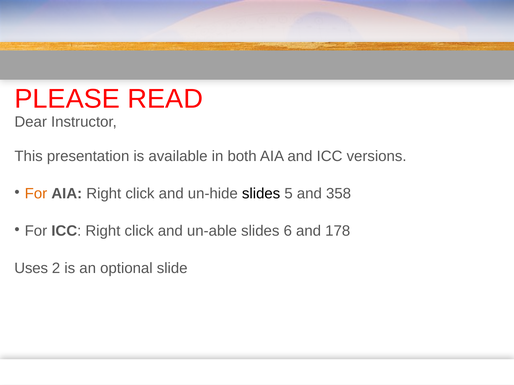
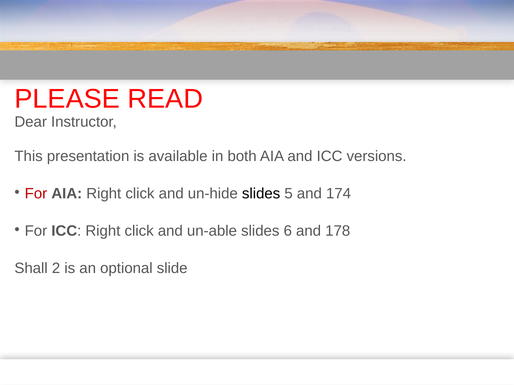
For colour: orange -> red (36, 194)
358: 358 -> 174 (339, 194)
Uses: Uses -> Shall (31, 269)
